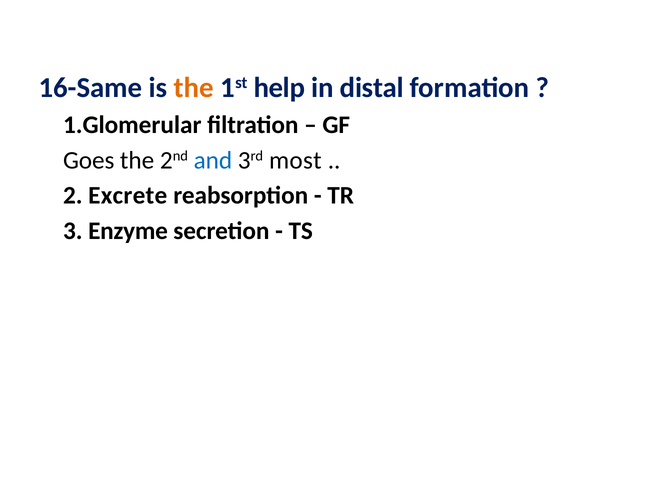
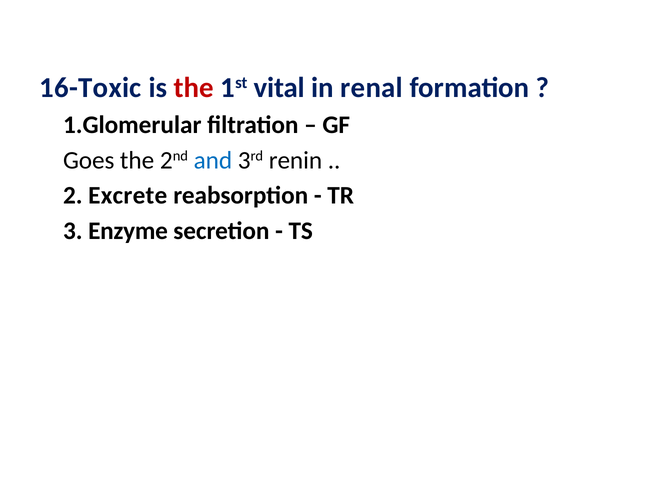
16-Same: 16-Same -> 16-Toxic (90, 87)
the colour: orange -> red (194, 87)
help: help -> vital (279, 87)
distal: distal -> renal (372, 87)
most: most -> renin (295, 160)
